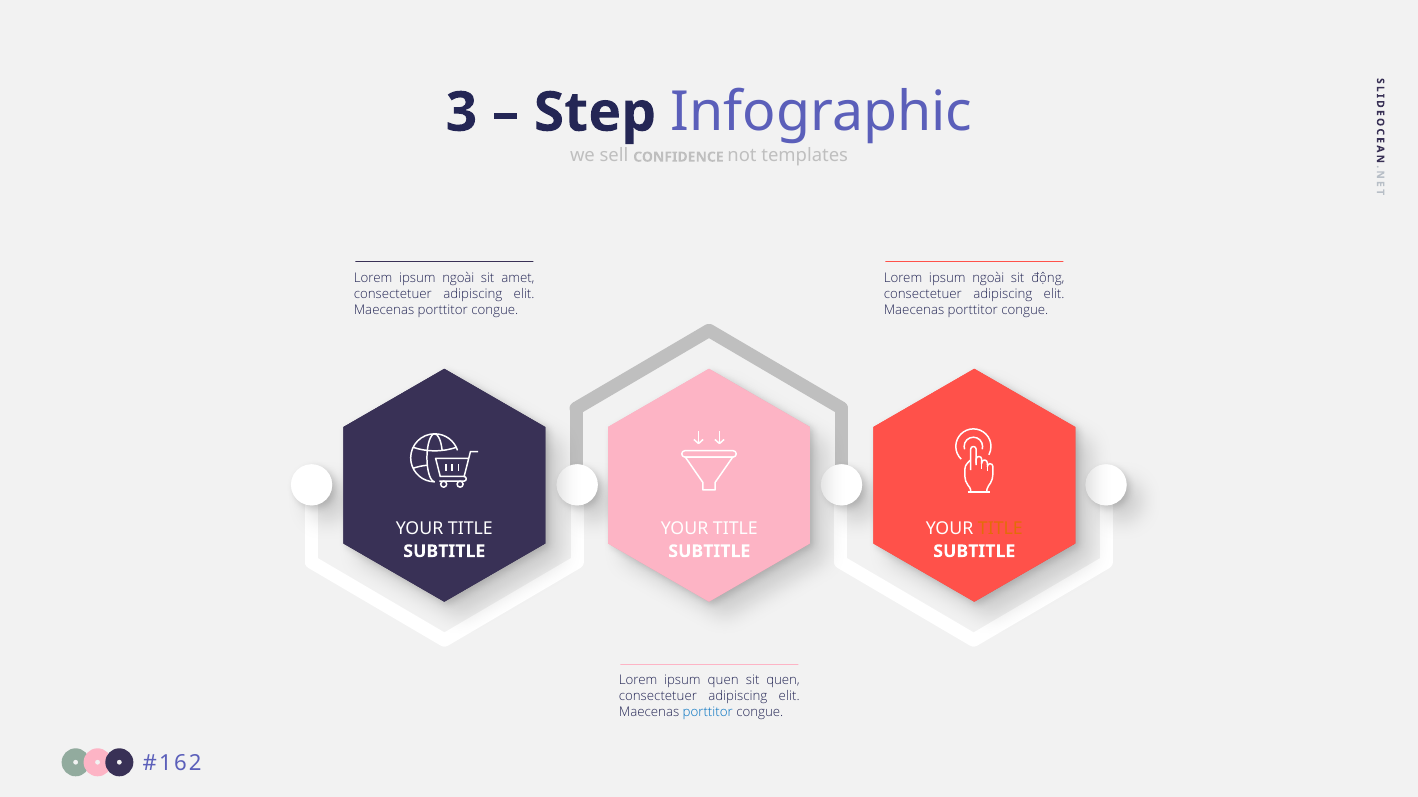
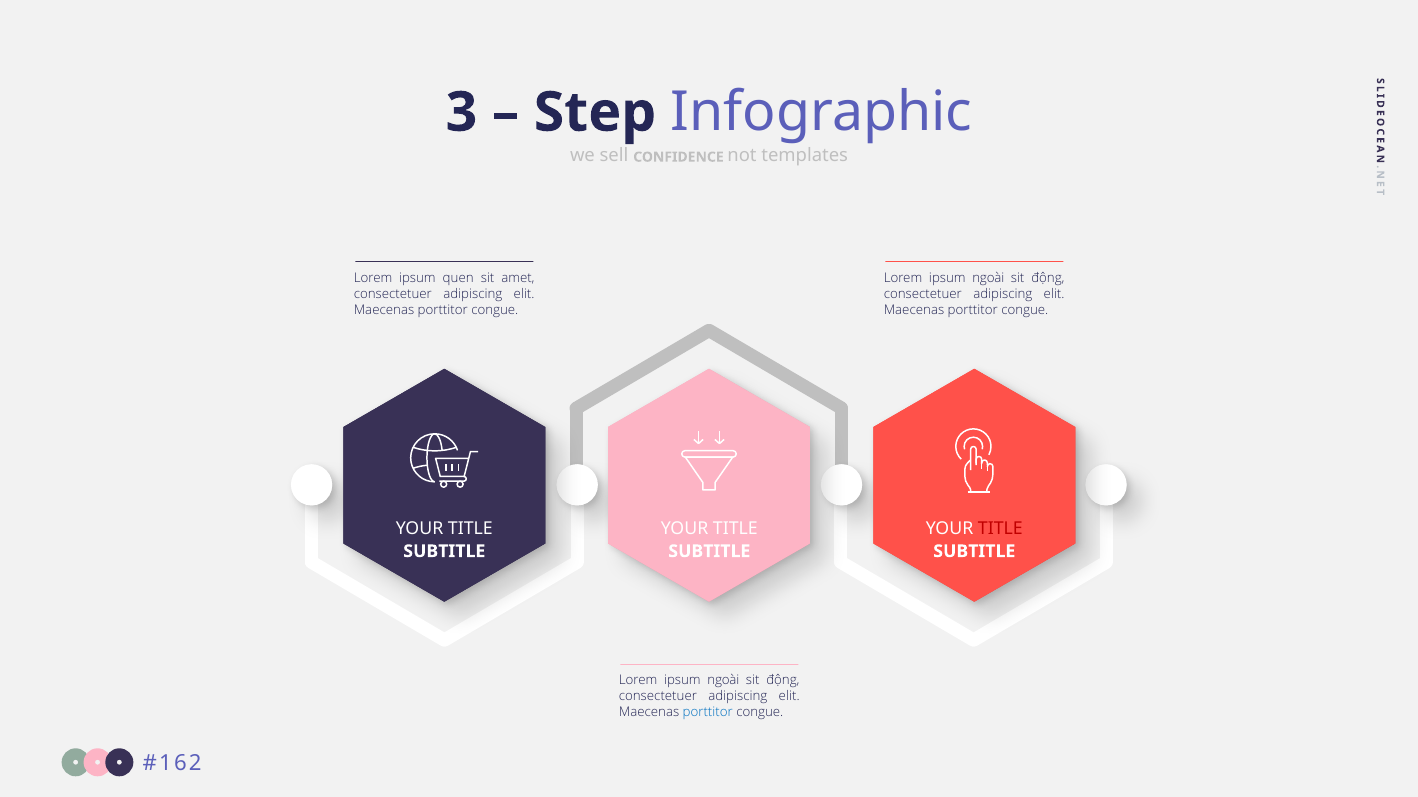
ngoài: ngoài -> quen (458, 278)
TITLE colour: orange -> red (1000, 529)
quen: quen -> ngoài (723, 681)
quen: quen -> động (783, 681)
